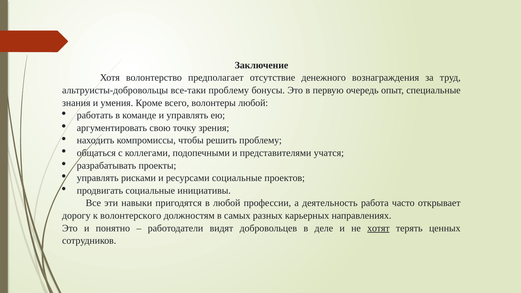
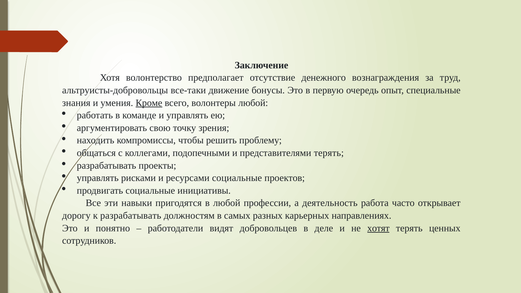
все-таки проблему: проблему -> движение (229, 90)
Кроме underline: none -> present (149, 103)
представителями учатся: учатся -> терять (329, 153)
к волонтерского: волонтерского -> разрабатывать (131, 216)
